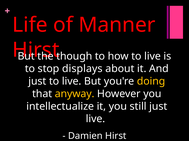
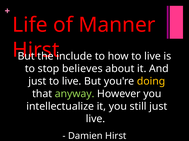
though: though -> include (74, 56)
displays: displays -> believes (82, 69)
anyway colour: yellow -> light green (75, 94)
